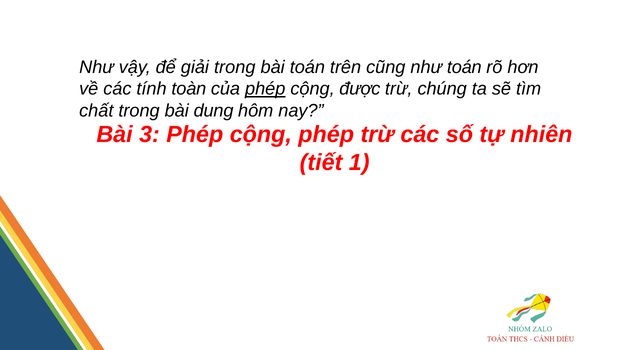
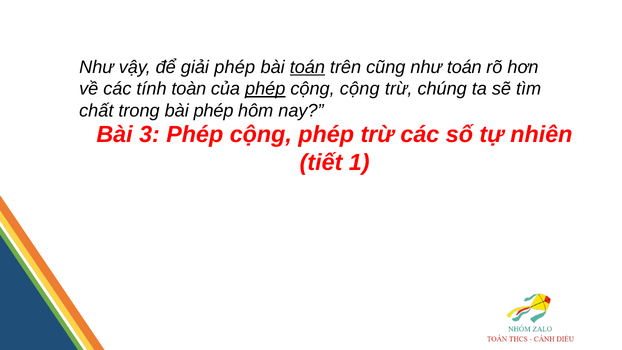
giải trong: trong -> phép (235, 67)
toán underline: none -> present (307, 67)
cộng được: được -> cộng (360, 89)
bài dung: dung -> phép (214, 111)
